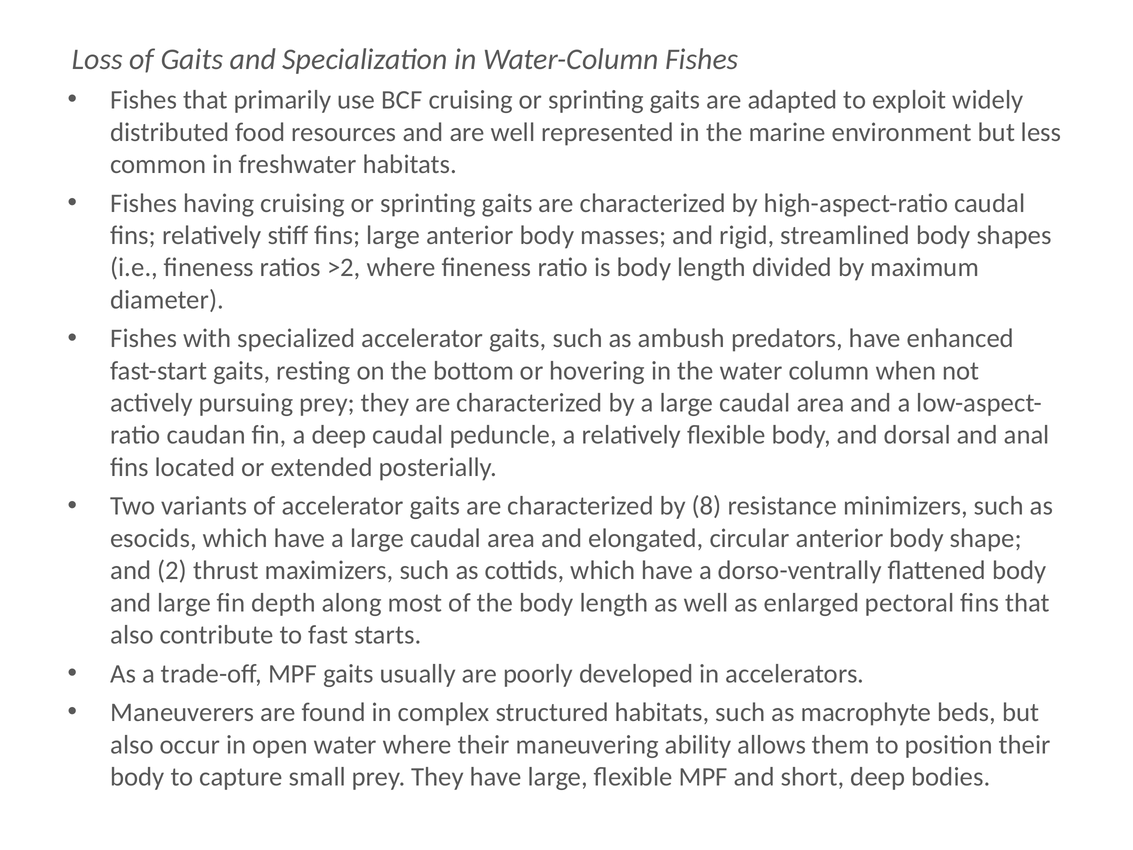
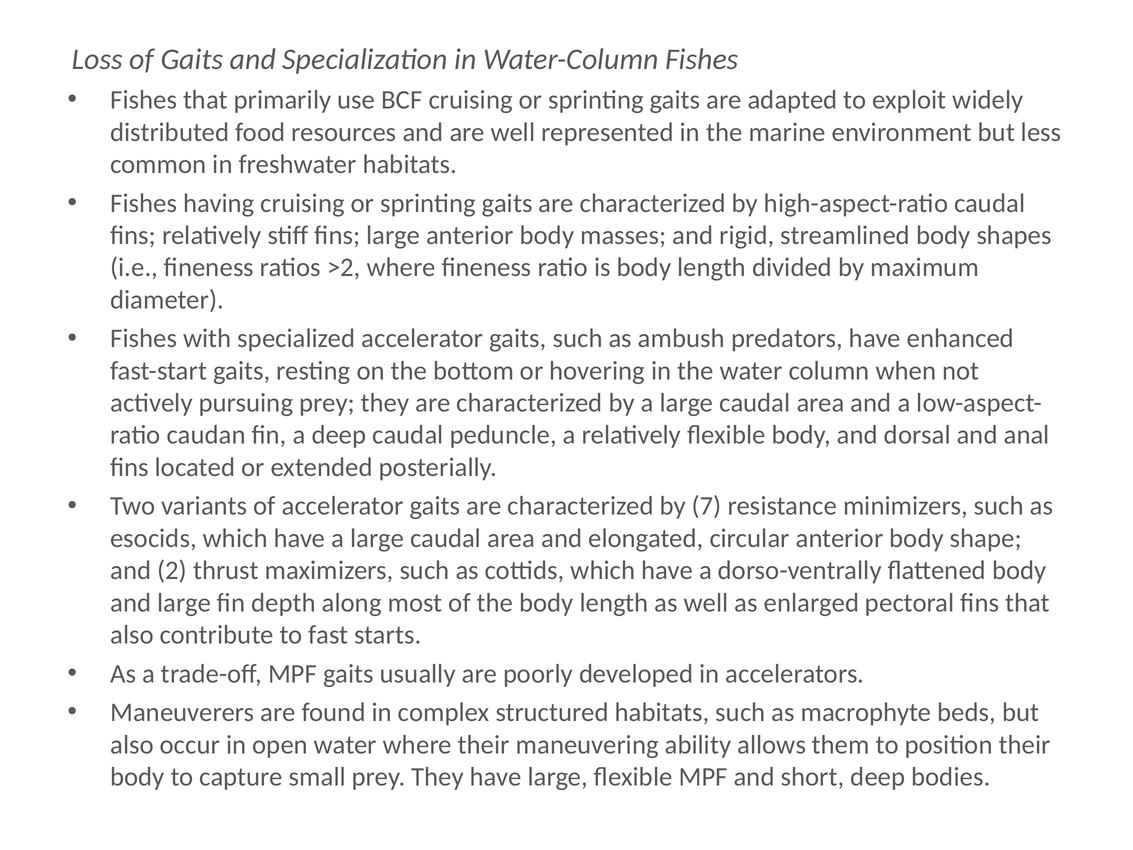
8: 8 -> 7 (707, 506)
